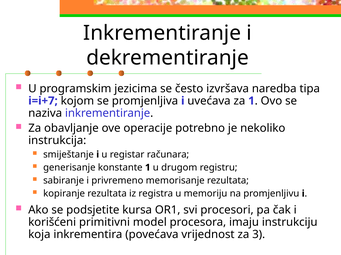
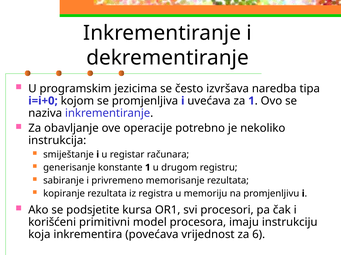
i=i+7: i=i+7 -> i=i+0 (43, 101)
3: 3 -> 6 (259, 235)
